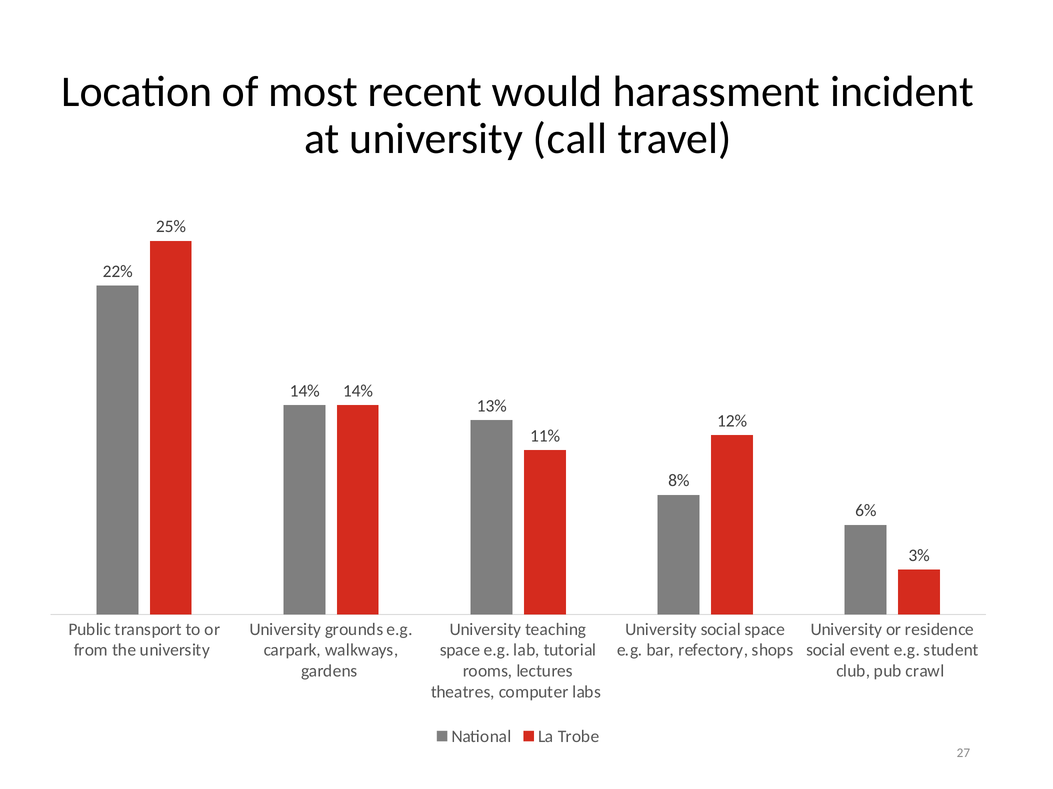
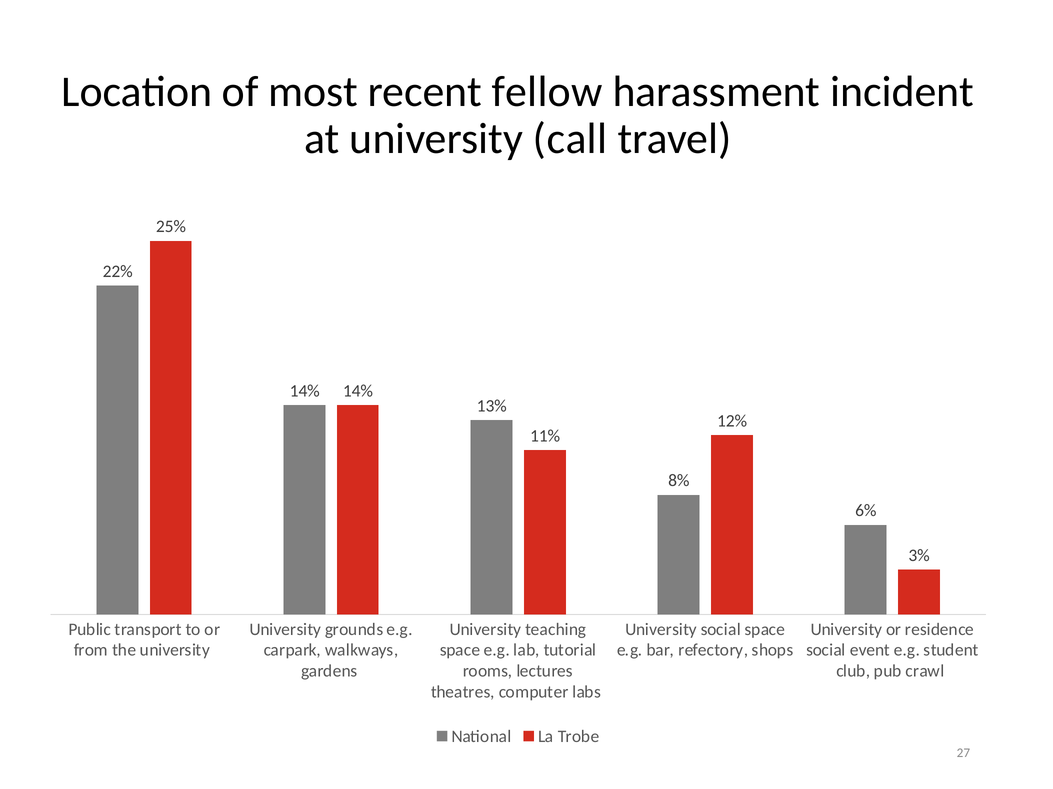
would: would -> fellow (547, 92)
